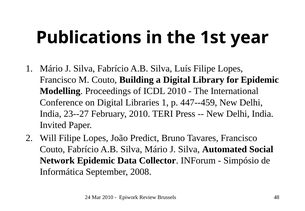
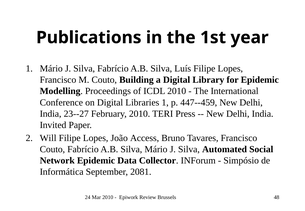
Predict: Predict -> Access (145, 138)
2008: 2008 -> 2081 (141, 172)
